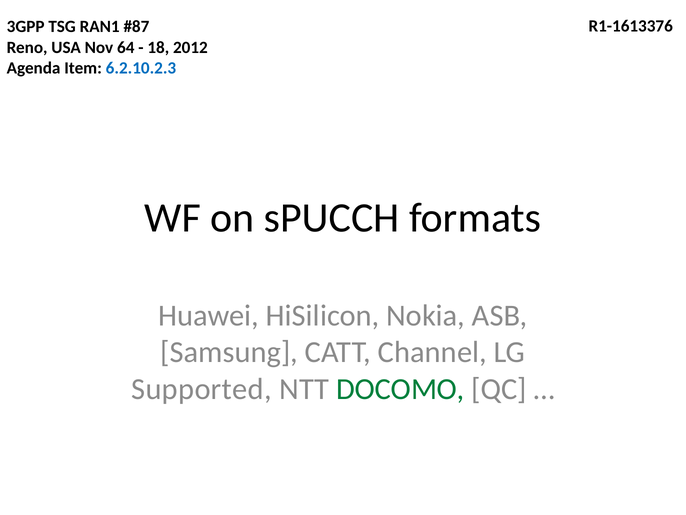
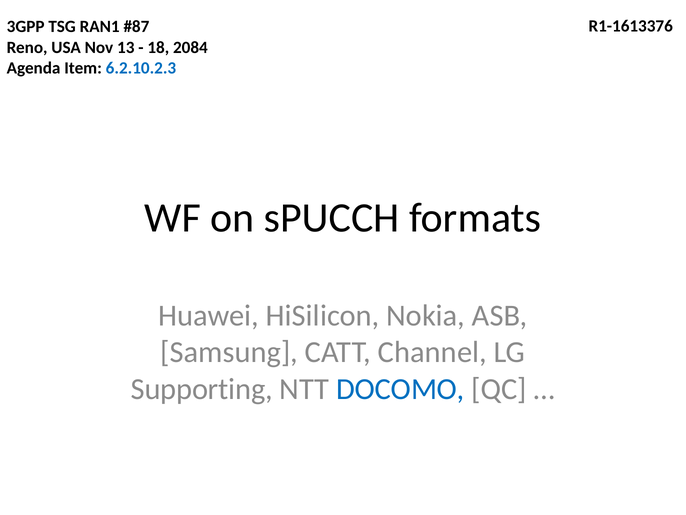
64: 64 -> 13 (126, 47)
2012: 2012 -> 2084 (190, 47)
Supported: Supported -> Supporting (202, 389)
DOCOMO colour: green -> blue (400, 389)
